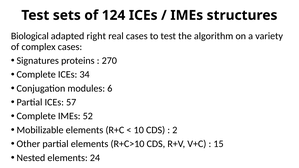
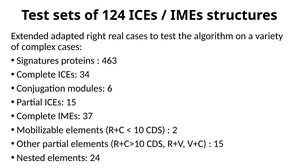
Biological: Biological -> Extended (30, 36)
270: 270 -> 463 (109, 61)
ICEs 57: 57 -> 15 (71, 102)
52: 52 -> 37 (88, 116)
